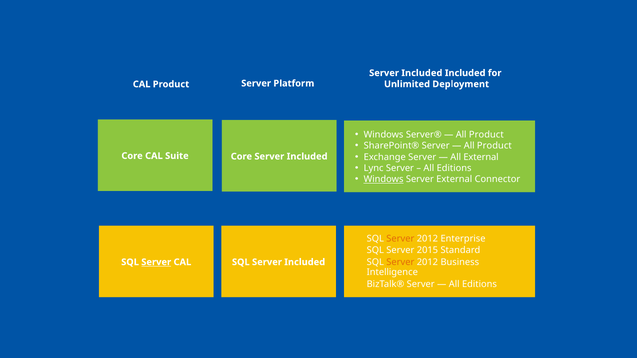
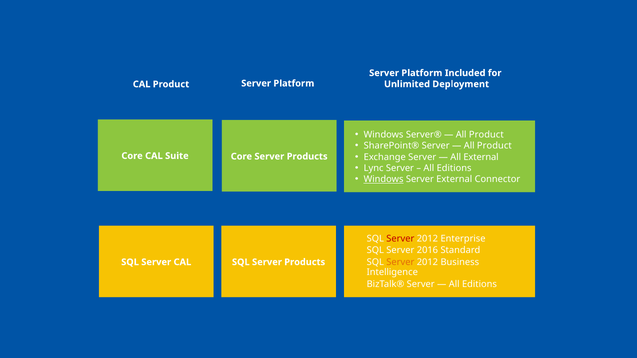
Included: Included -> Platform (422, 73)
Core Server Included: Included -> Products (307, 157)
Server colour: orange -> red (400, 239)
2015: 2015 -> 2016 (427, 251)
Server underline: present -> none (156, 262)
SQL Server Included: Included -> Products (305, 262)
